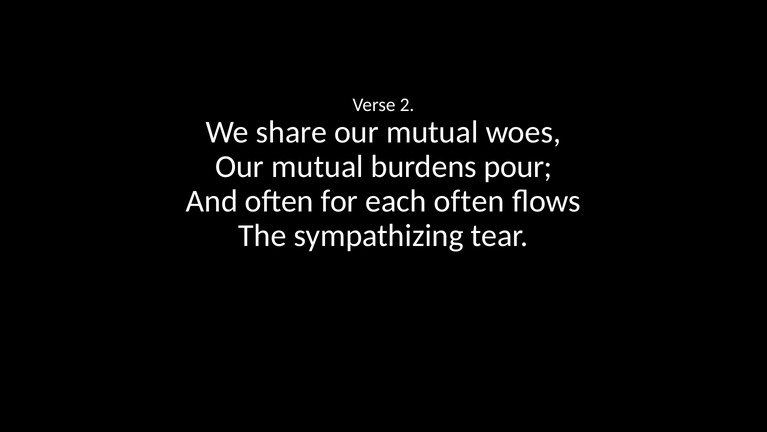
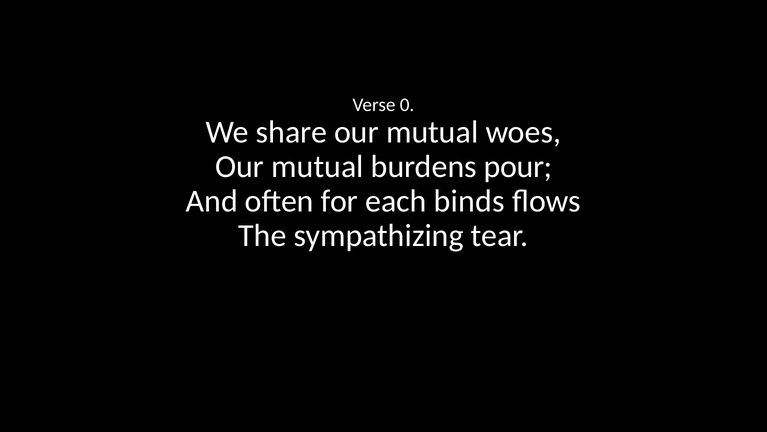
2: 2 -> 0 (407, 105)
each often: often -> binds (469, 201)
